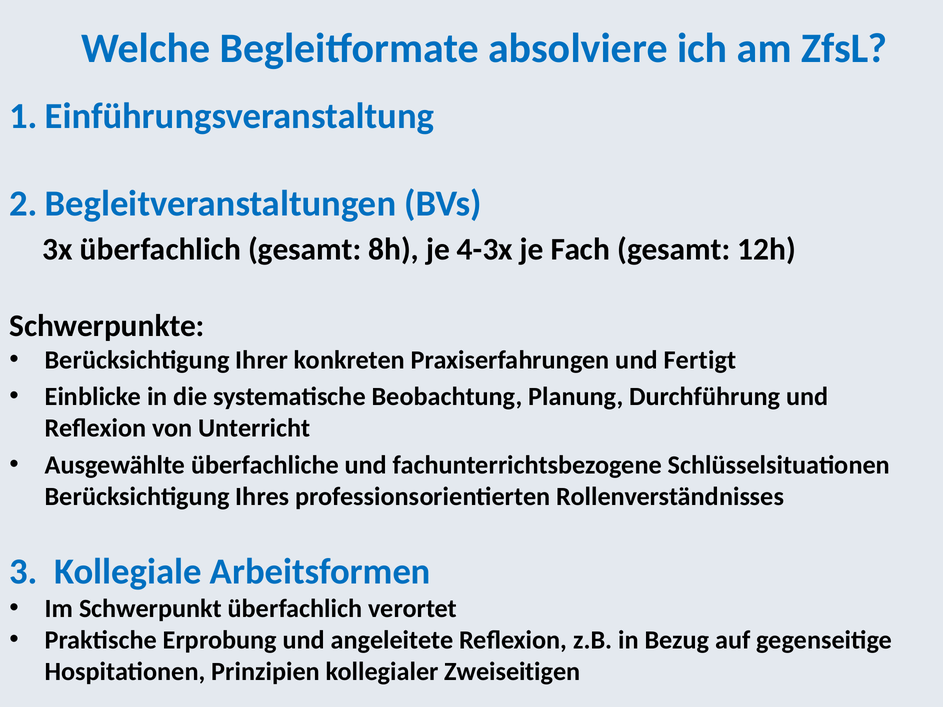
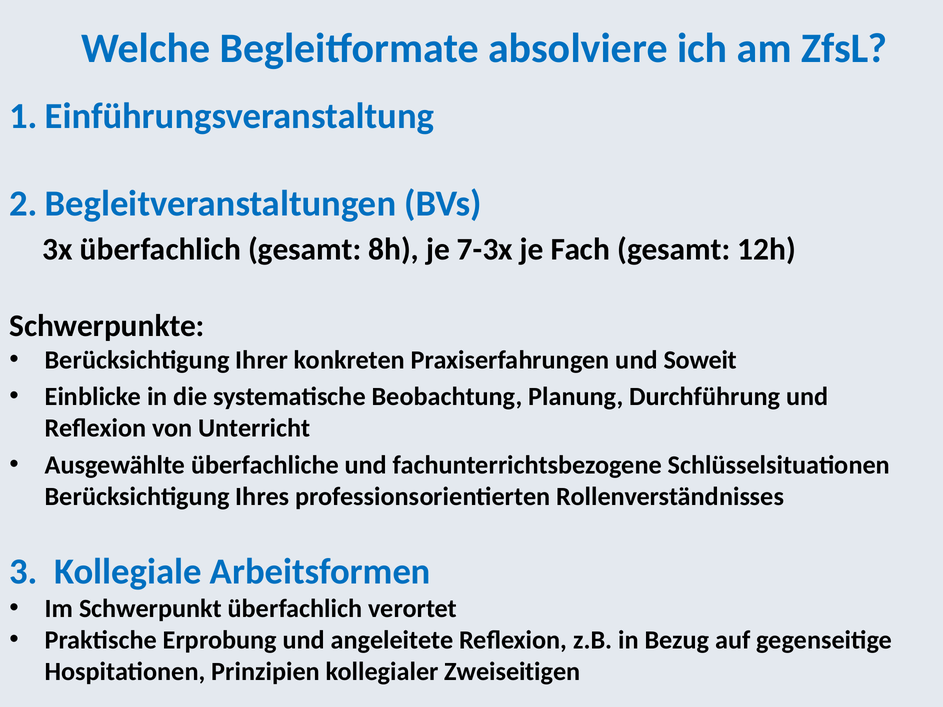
4-3x: 4-3x -> 7-3x (485, 250)
Fertigt: Fertigt -> Soweit (700, 360)
